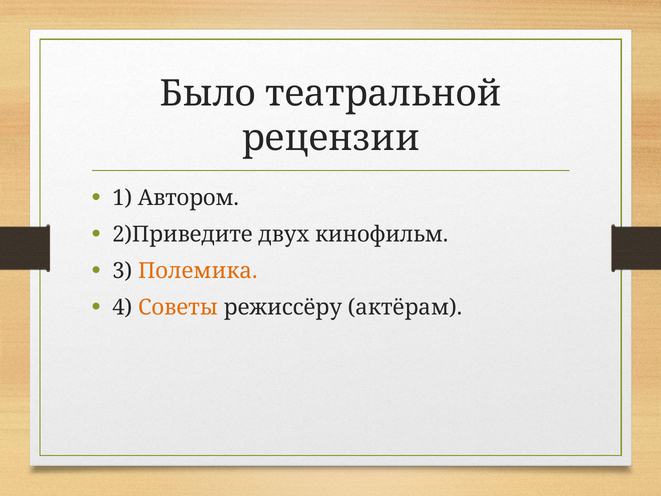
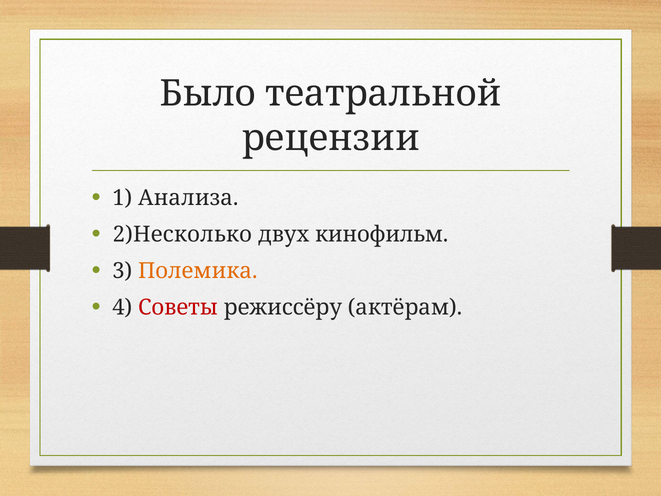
Автором: Автором -> Анализа (188, 198)
2)Приведите: 2)Приведите -> 2)Несколько (182, 234)
Советы colour: orange -> red (178, 307)
